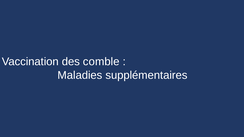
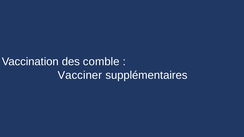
Maladies: Maladies -> Vacciner (80, 75)
